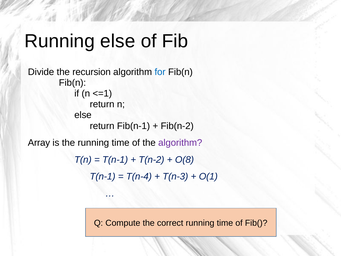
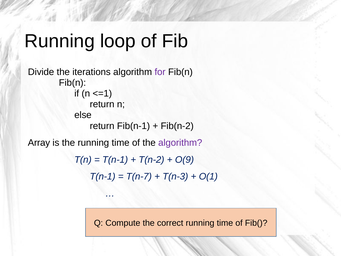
Running else: else -> loop (118, 41)
recursion: recursion -> iterations (92, 72)
for colour: blue -> purple (160, 72)
O(8: O(8 -> O(9 (184, 160)
T(n-4: T(n-4 -> T(n-7 (139, 176)
